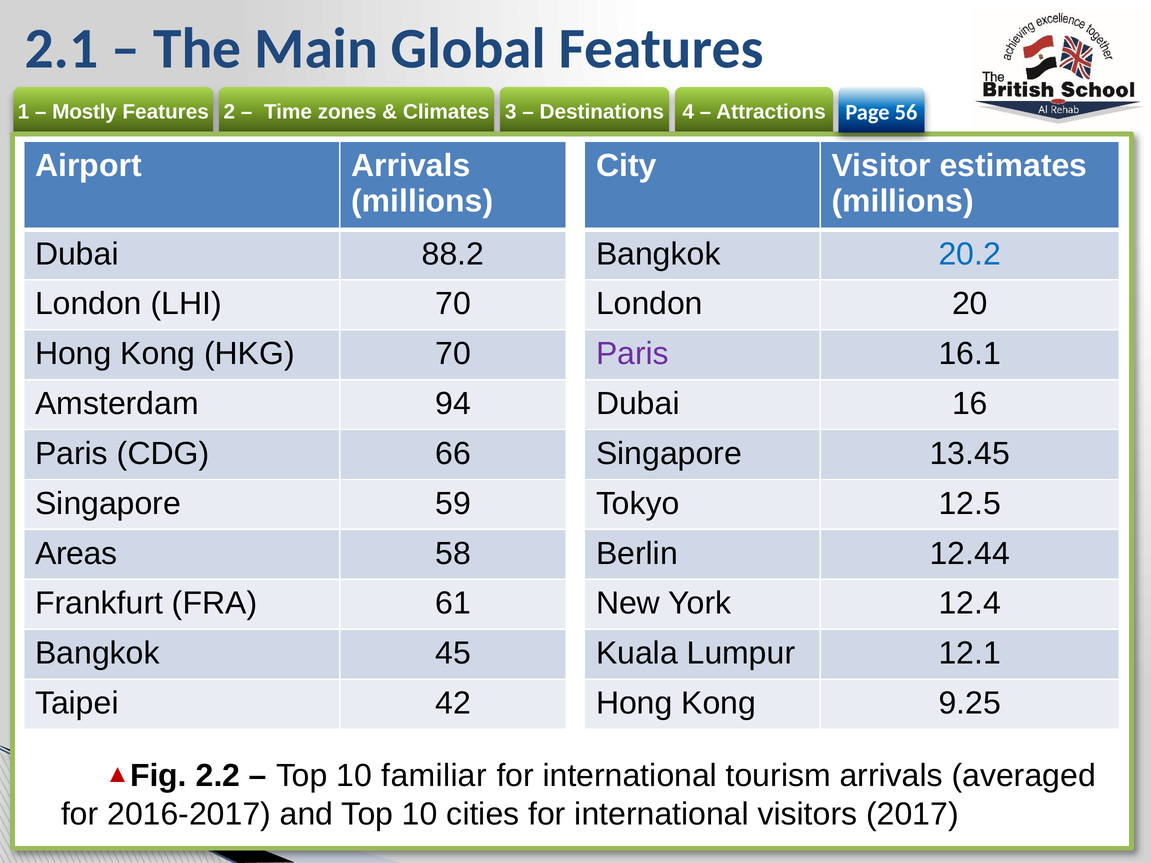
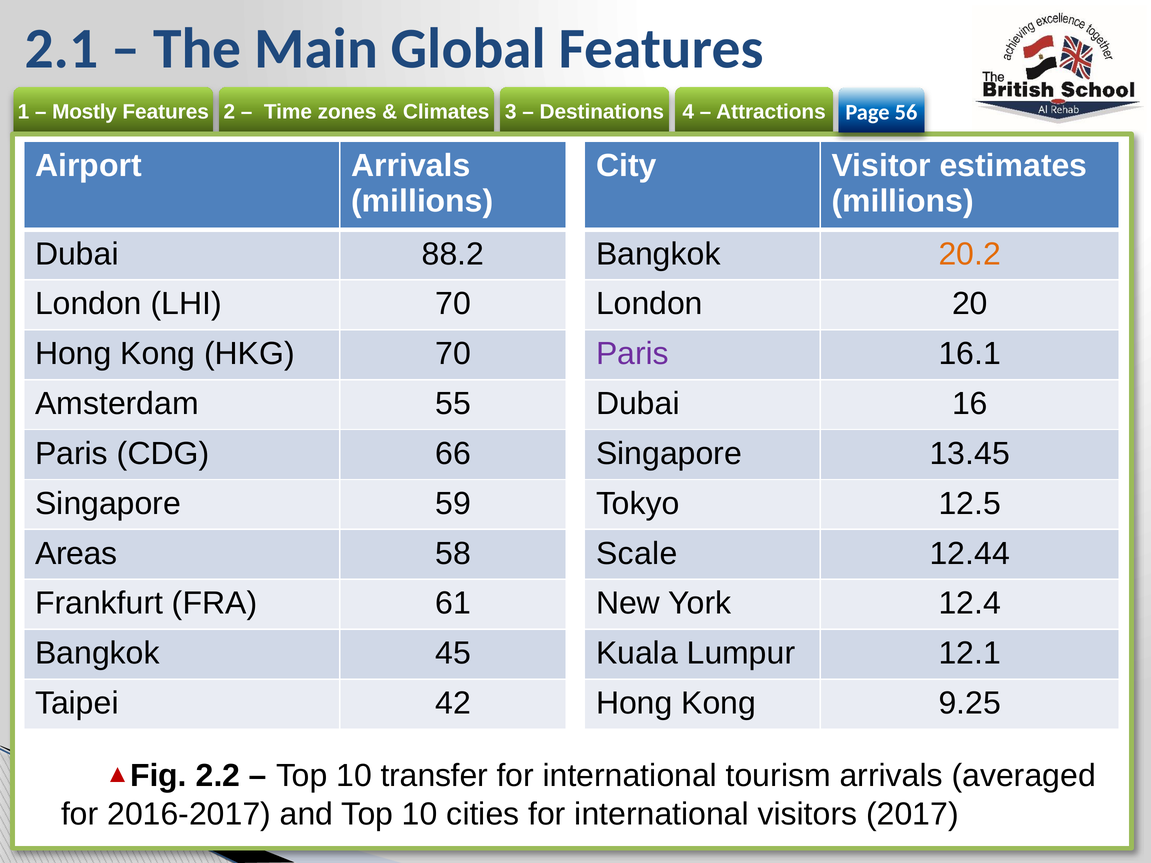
20.2 colour: blue -> orange (970, 254)
94: 94 -> 55 (453, 404)
Berlin: Berlin -> Scale (637, 554)
familiar: familiar -> transfer (434, 776)
